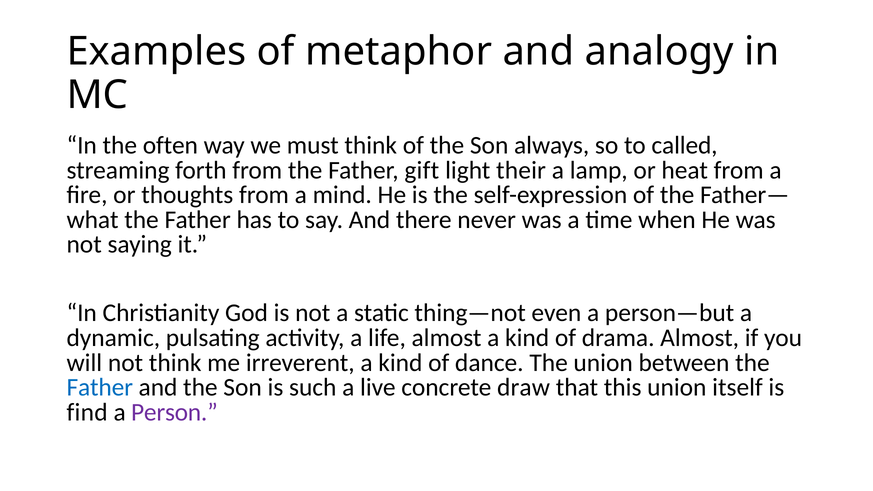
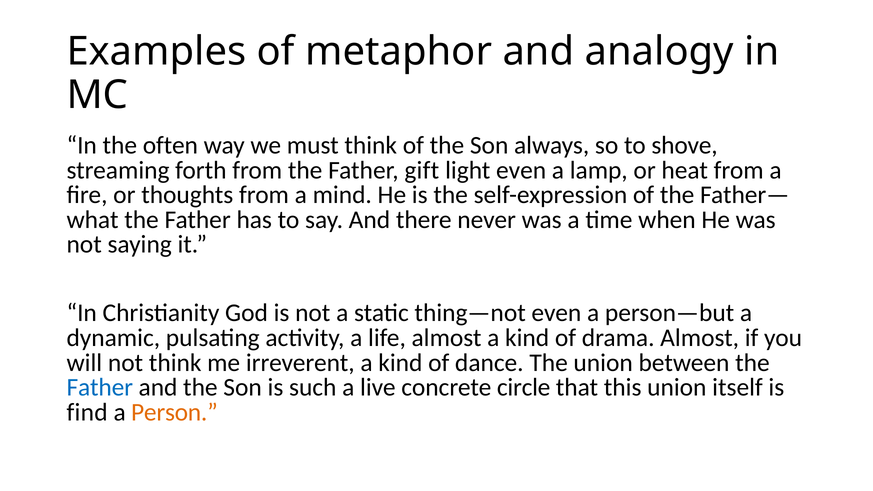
called: called -> shove (685, 145)
light their: their -> even (521, 170)
draw: draw -> circle (524, 387)
Person colour: purple -> orange (174, 412)
